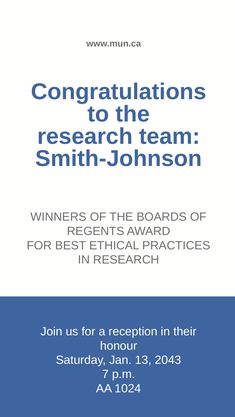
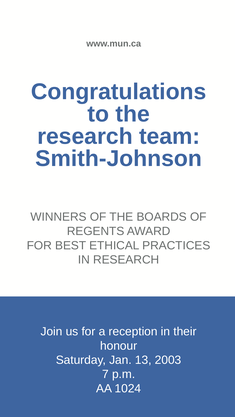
2043: 2043 -> 2003 (168, 361)
